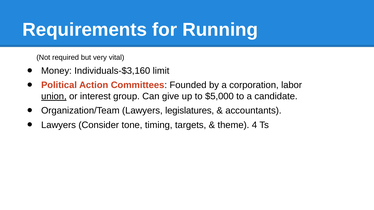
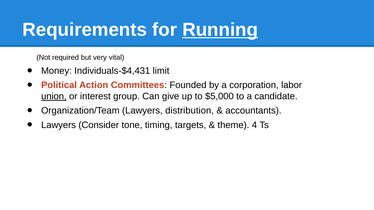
Running underline: none -> present (220, 30)
Individuals-$3,160: Individuals-$3,160 -> Individuals-$4,431 (112, 71)
legislatures: legislatures -> distribution (190, 111)
